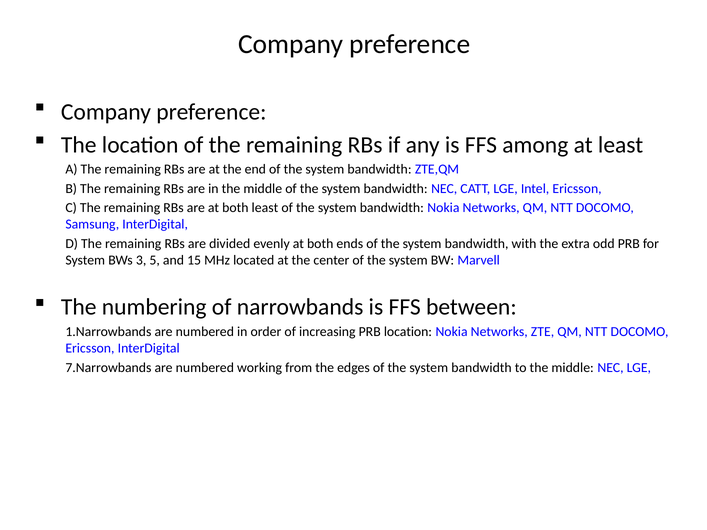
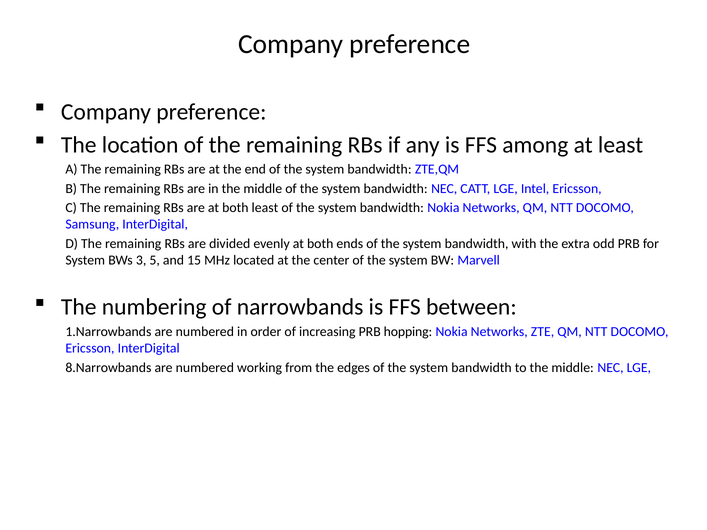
PRB location: location -> hopping (408, 332)
7.Narrowbands: 7.Narrowbands -> 8.Narrowbands (108, 368)
